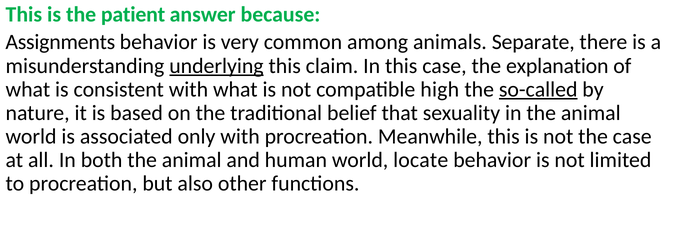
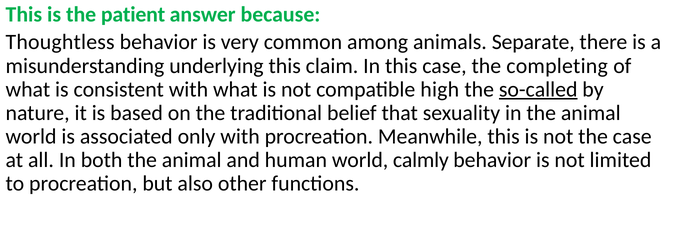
Assignments: Assignments -> Thoughtless (60, 42)
underlying underline: present -> none (216, 66)
explanation: explanation -> completing (557, 66)
locate: locate -> calmly (421, 160)
